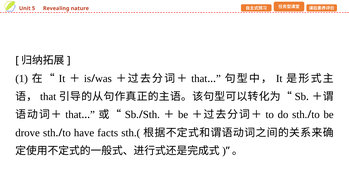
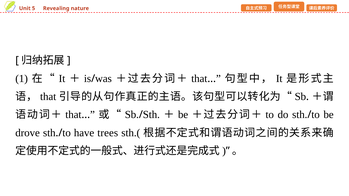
facts: facts -> trees (108, 133)
